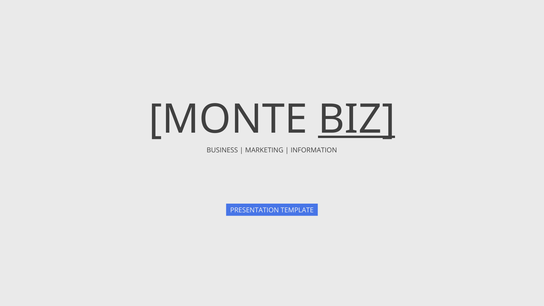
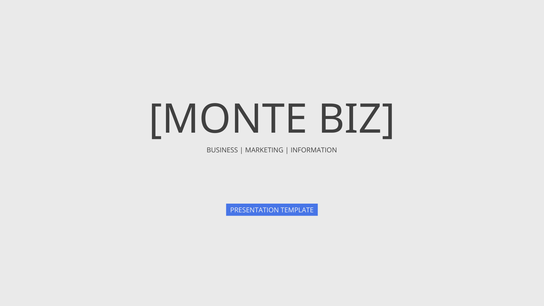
BIZ underline: present -> none (357, 119)
